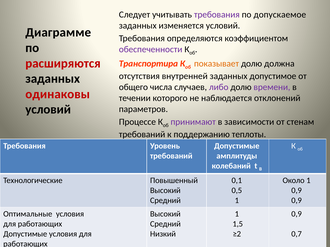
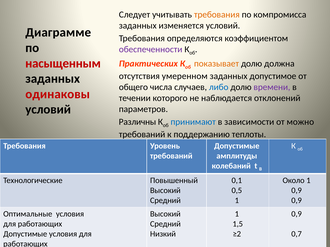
требования colour: purple -> orange (217, 15)
допускаемое: допускаемое -> компромисса (280, 15)
расширяются: расширяются -> насыщенным (63, 63)
Транспортира: Транспортира -> Практических (148, 64)
внутренней: внутренней -> умеренном (185, 76)
либо colour: purple -> blue (219, 87)
Процессе: Процессе -> Различны (137, 122)
принимают colour: purple -> blue (193, 122)
стенам: стенам -> можно (300, 122)
